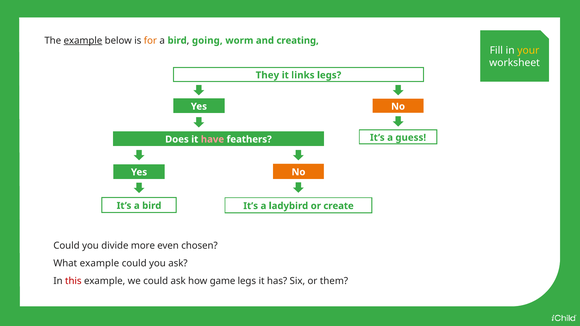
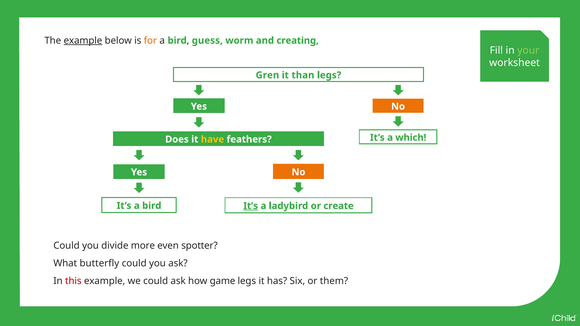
going: going -> guess (207, 41)
your colour: yellow -> light green (528, 50)
They: They -> Gren (267, 75)
links: links -> than (303, 75)
guess: guess -> which (411, 138)
have colour: pink -> yellow (212, 139)
It’s underline: none -> present (251, 206)
chosen: chosen -> spotter (199, 246)
What example: example -> butterfly (99, 264)
